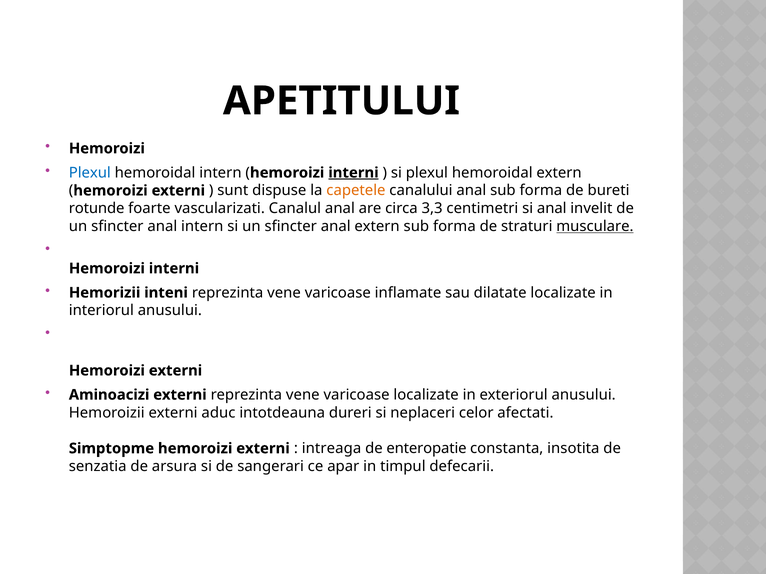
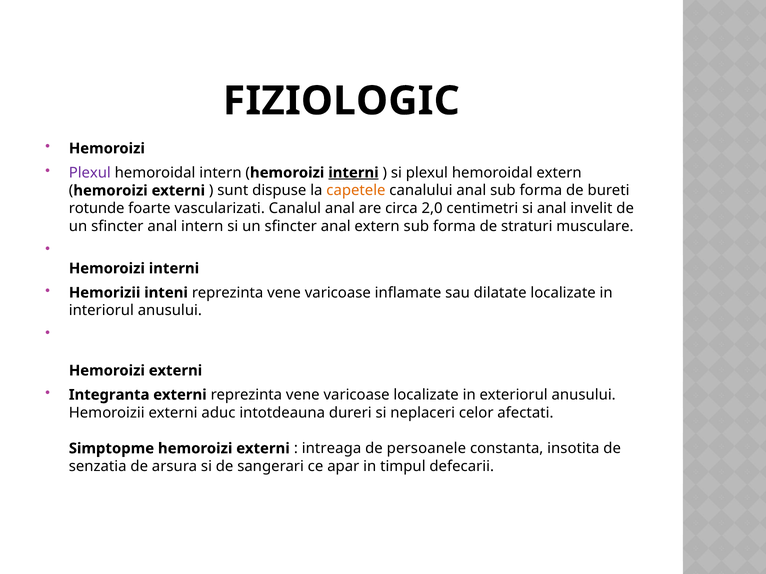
APETITULUI: APETITULUI -> FIZIOLOGIC (341, 101)
Plexul colour: blue -> purple (90, 173)
3,3: 3,3 -> 2,0 (432, 209)
musculare underline: present -> none (595, 227)
Aminoacizi: Aminoacizi -> Integranta (109, 395)
enteropatie: enteropatie -> persoanele (426, 449)
